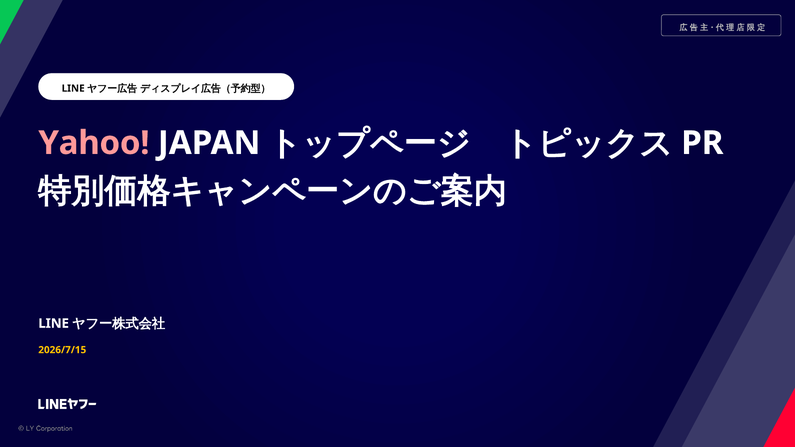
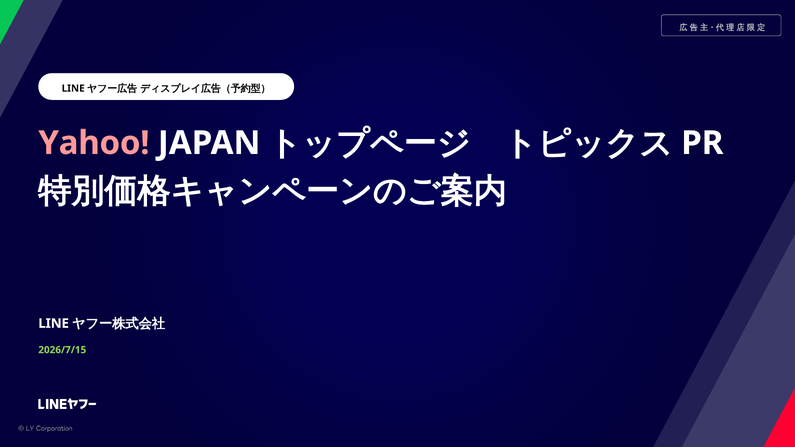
2026/7/15 colour: yellow -> light green (62, 350)
